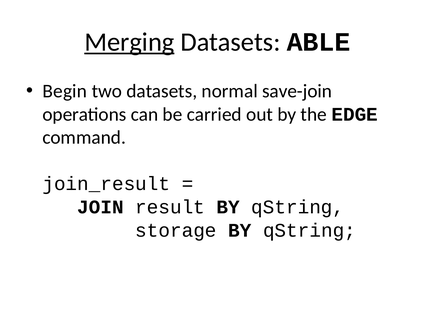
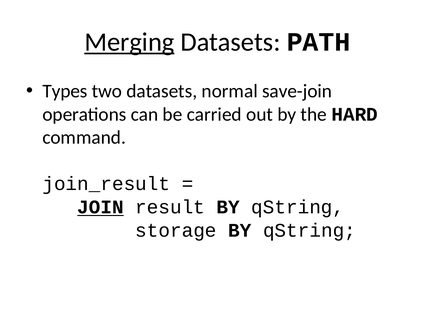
ABLE: ABLE -> PATH (319, 42)
Begin: Begin -> Types (65, 91)
EDGE: EDGE -> HARD (355, 114)
JOIN underline: none -> present (100, 207)
